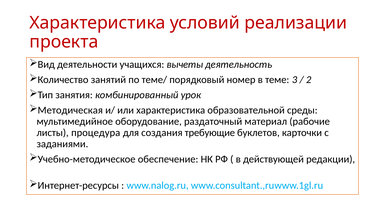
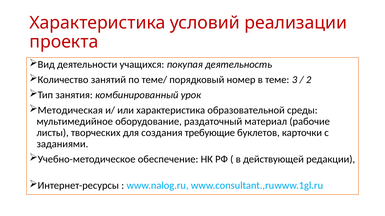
вычеты: вычеты -> покупая (185, 65)
процедура: процедура -> творческих (96, 133)
